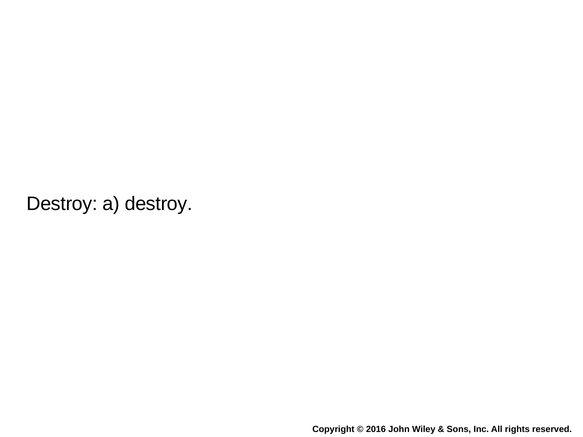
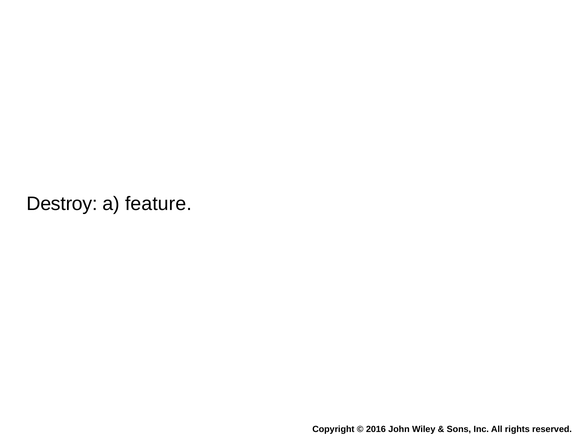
a destroy: destroy -> feature (158, 204)
